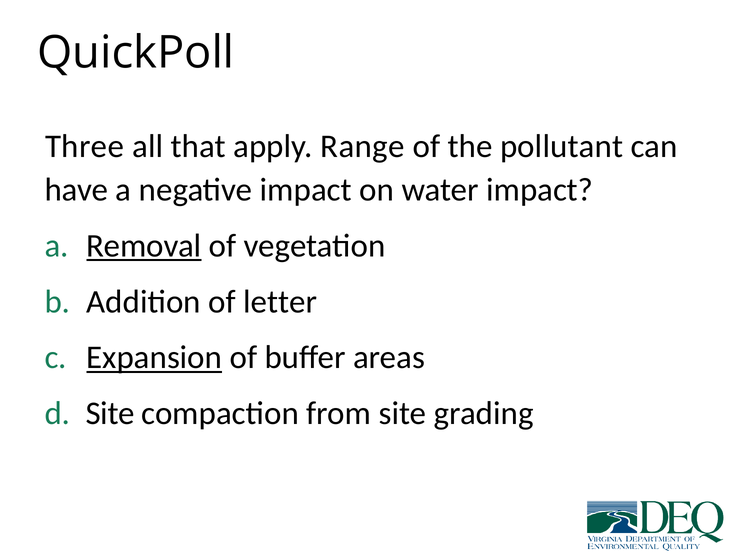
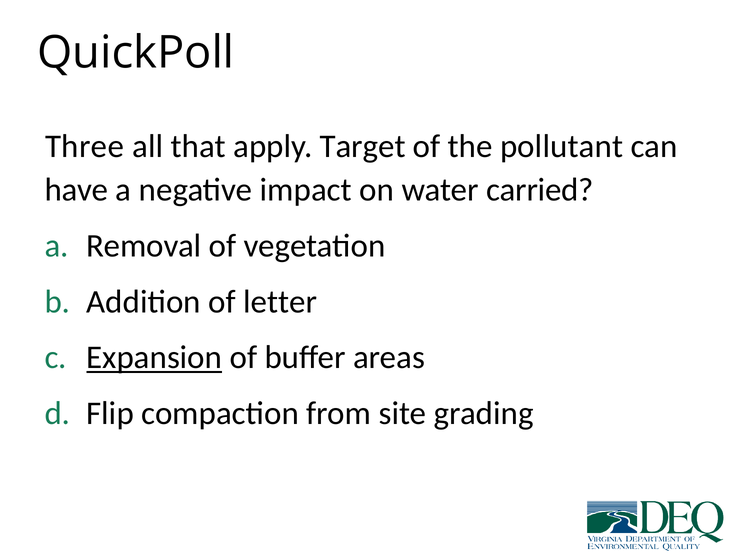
Range: Range -> Target (363, 146)
water impact: impact -> carried (540, 190)
Removal underline: present -> none (144, 245)
Site: Site -> Flip (110, 413)
